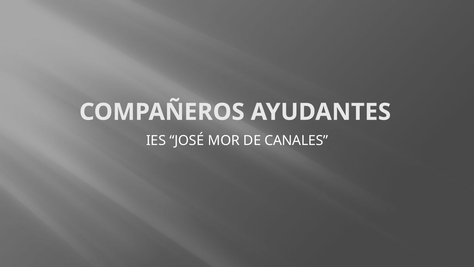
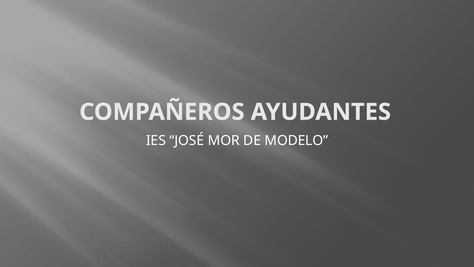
CANALES: CANALES -> MODELO (296, 141)
